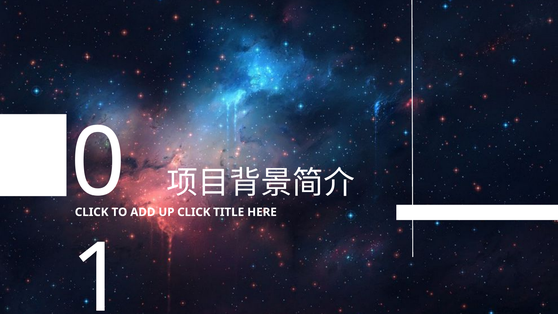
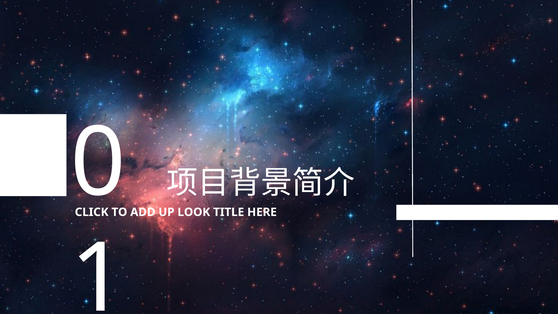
UP CLICK: CLICK -> LOOK (194, 212)
